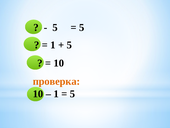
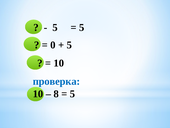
1: 1 -> 0 (53, 45)
проверка colour: orange -> blue (56, 81)
1: 1 -> 8 (56, 93)
